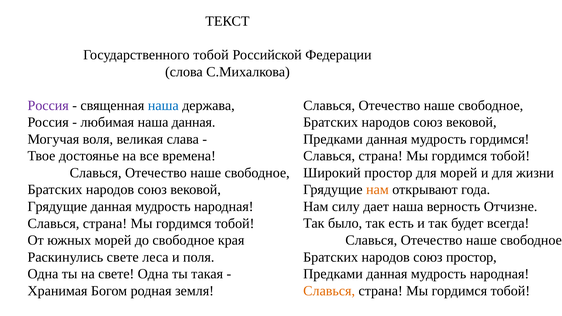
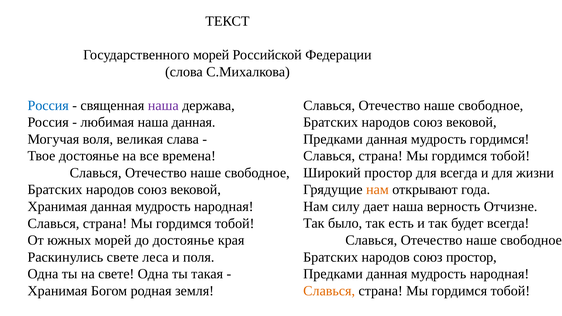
Государственного тобой: тобой -> морей (211, 55)
Россия colour: purple -> blue (48, 105)
наша colour: blue -> purple (163, 105)
для морей: морей -> всегда (459, 173)
Грядущие: Грядущие -> Хранимая (57, 207)
до свободное: свободное -> достоянье (183, 240)
